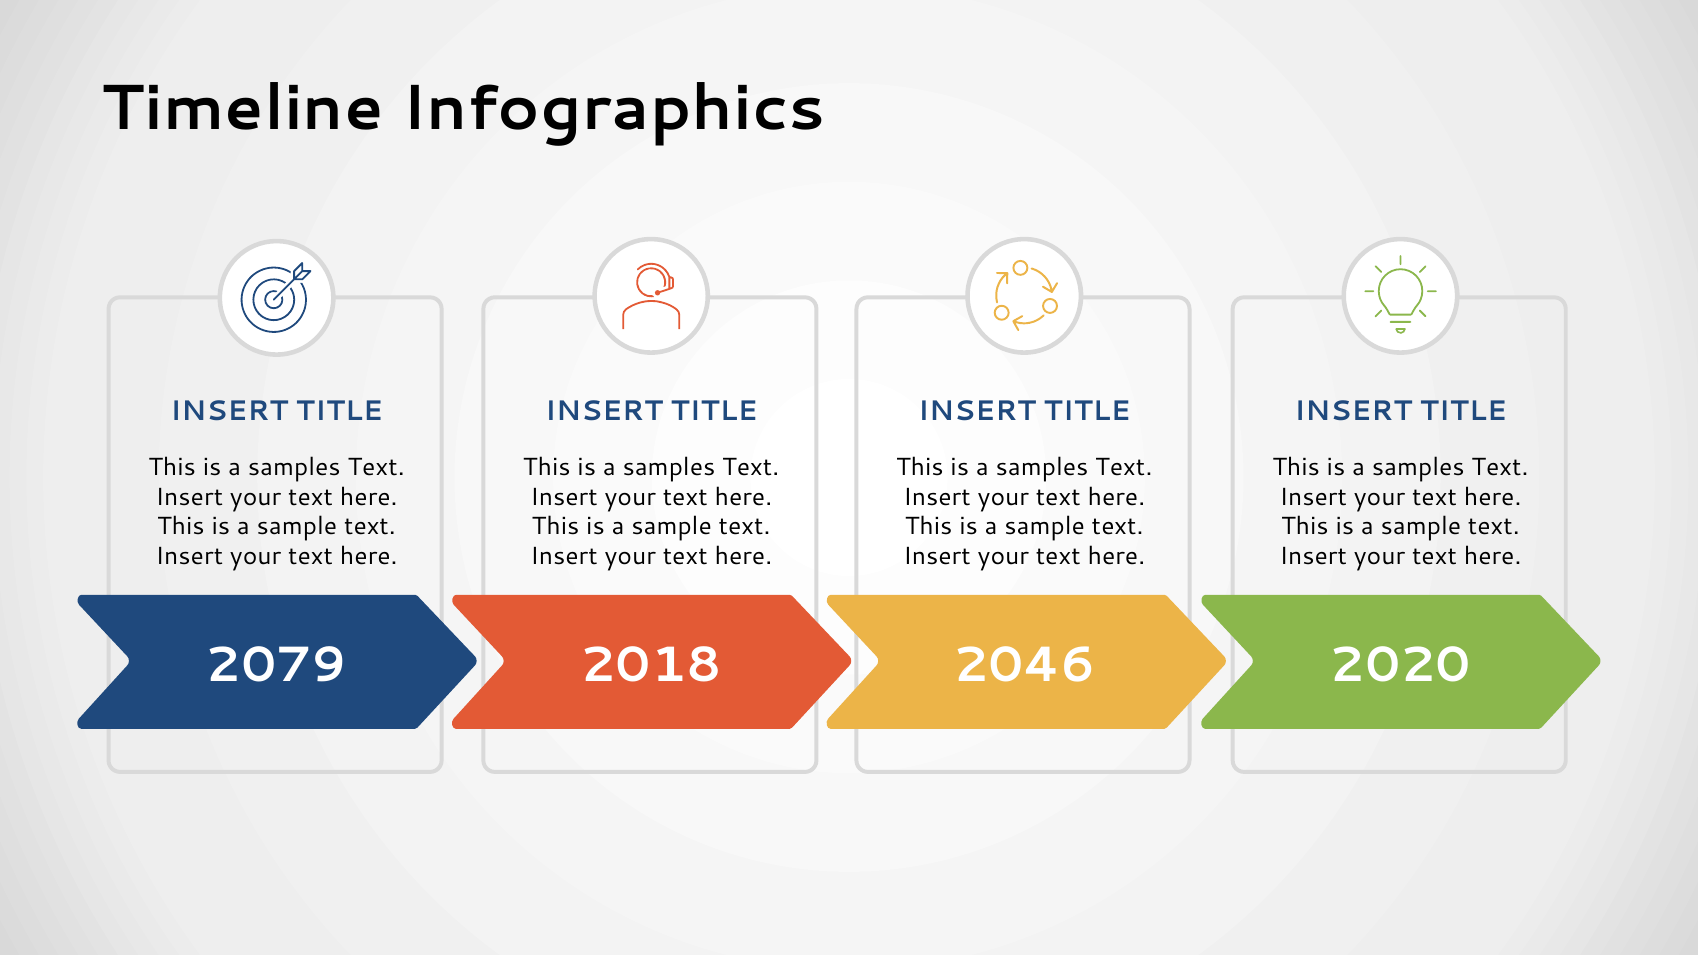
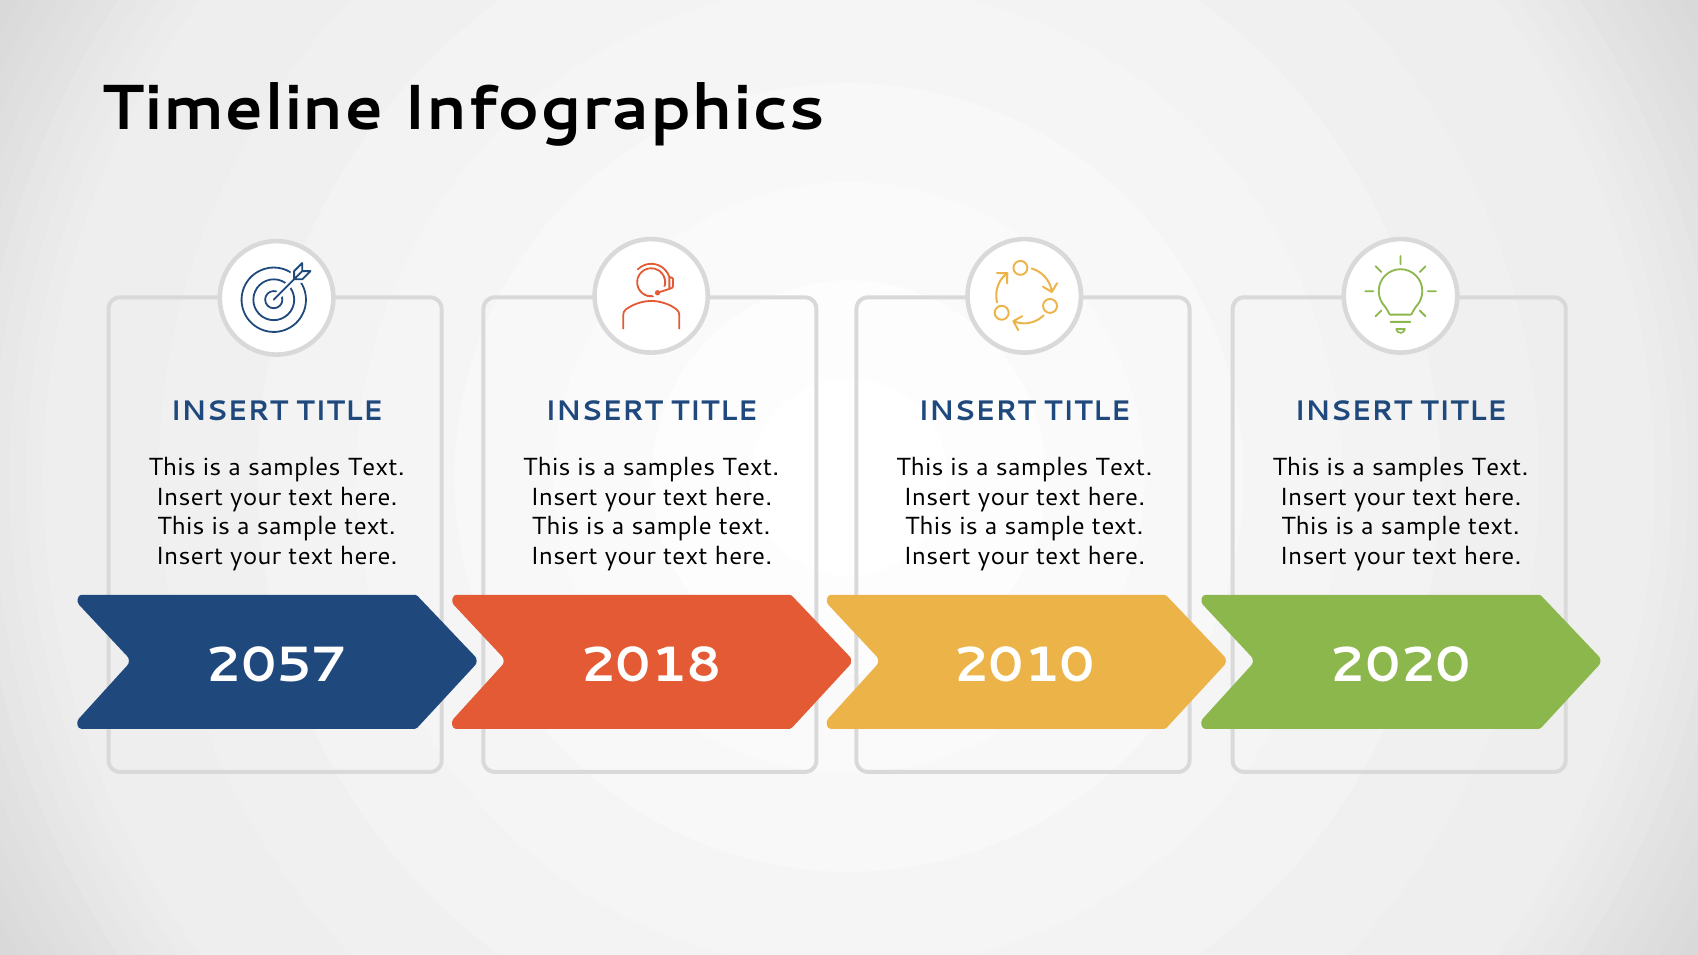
2079: 2079 -> 2057 (277, 666)
2046: 2046 -> 2010 (1024, 666)
